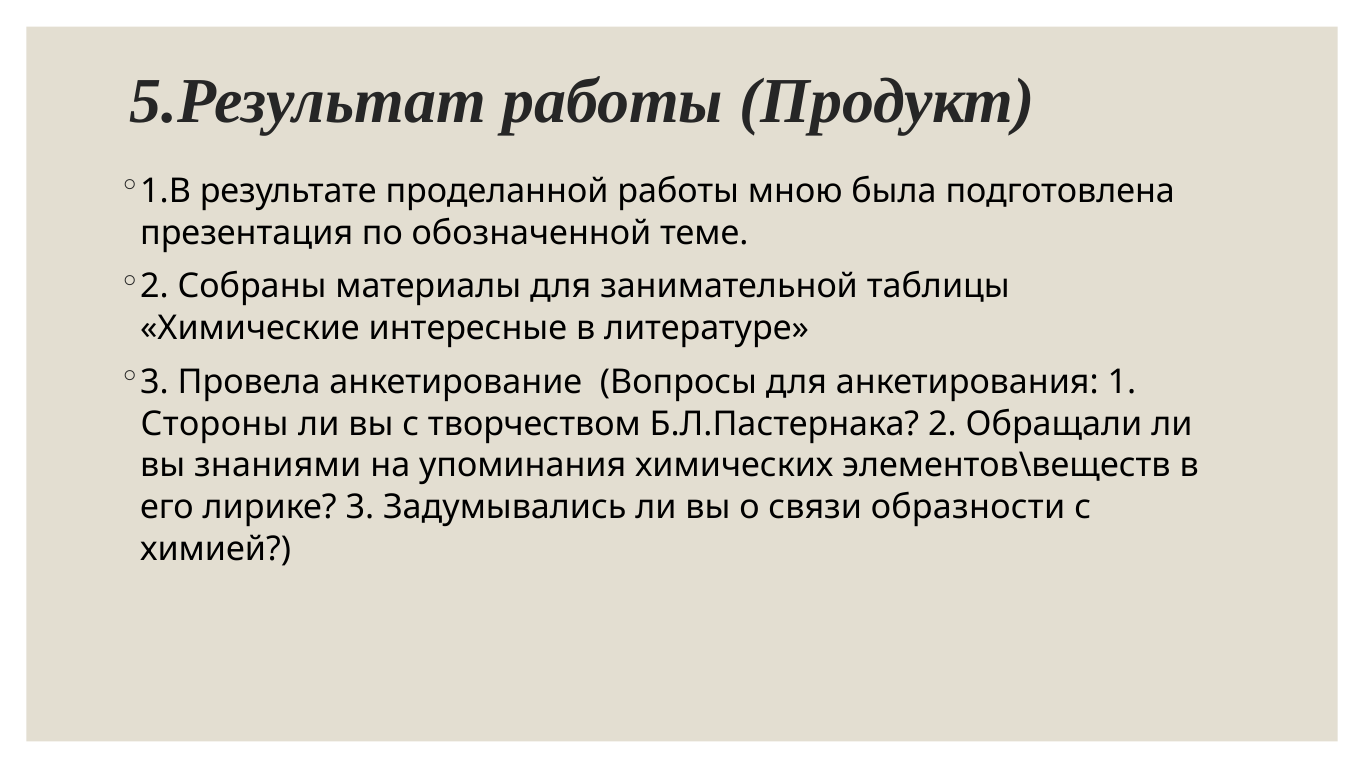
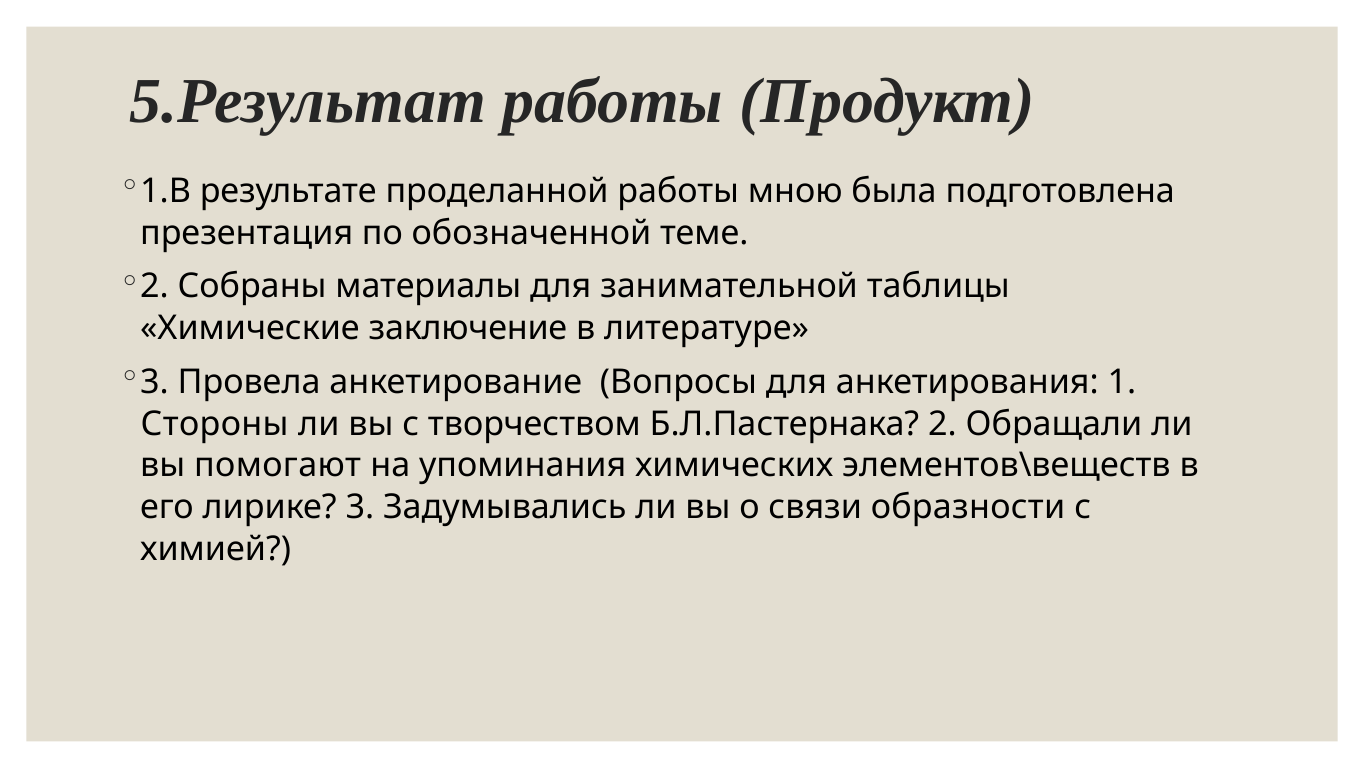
интересные: интересные -> заключение (468, 328)
знаниями: знаниями -> помогают (278, 465)
